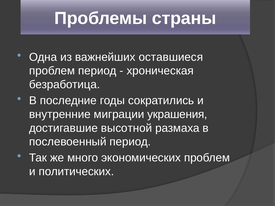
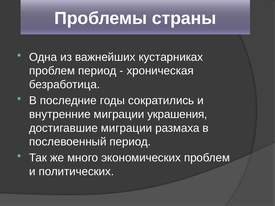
оставшиеся: оставшиеся -> кустарниках (171, 57)
достигавшие высотной: высотной -> миграции (127, 128)
